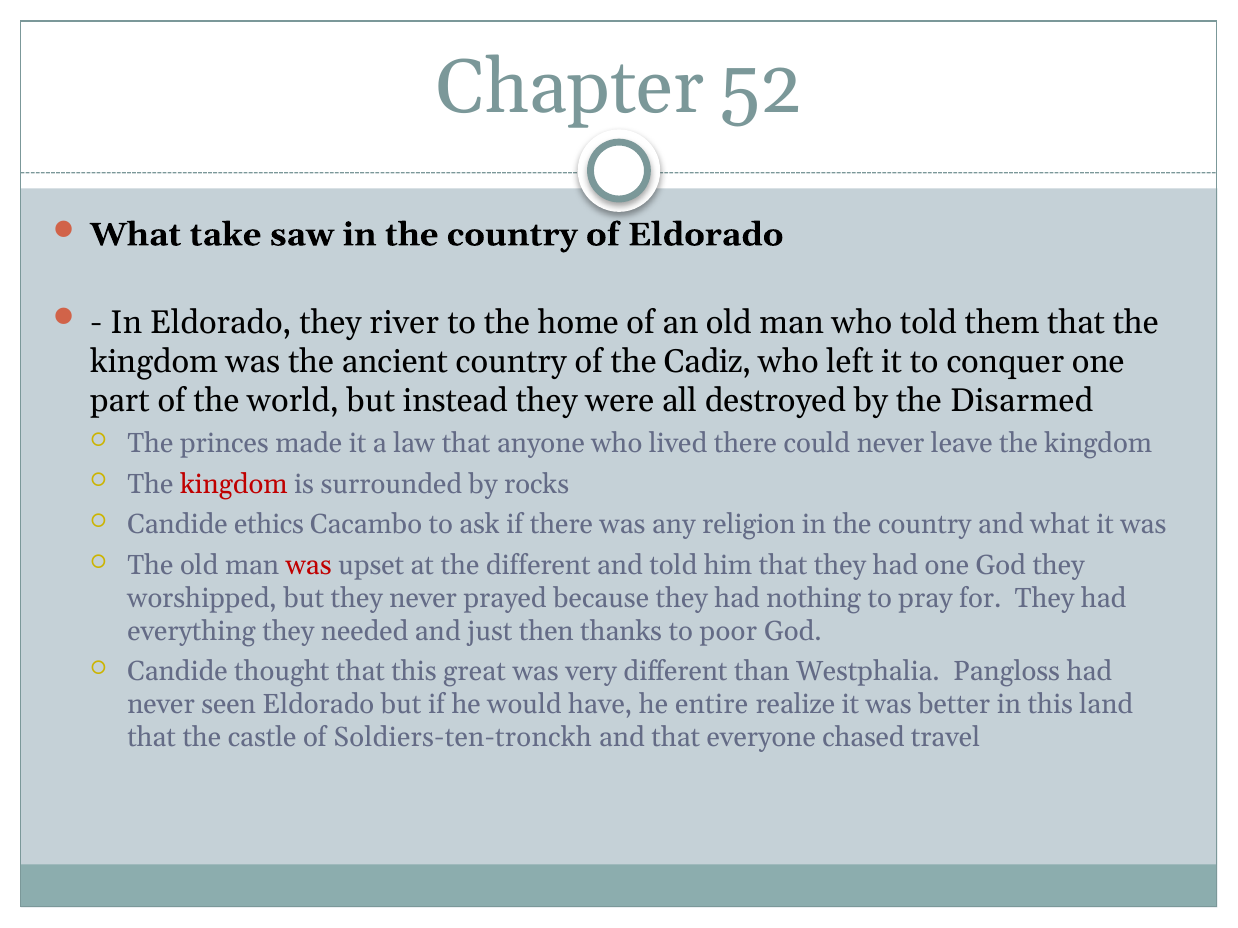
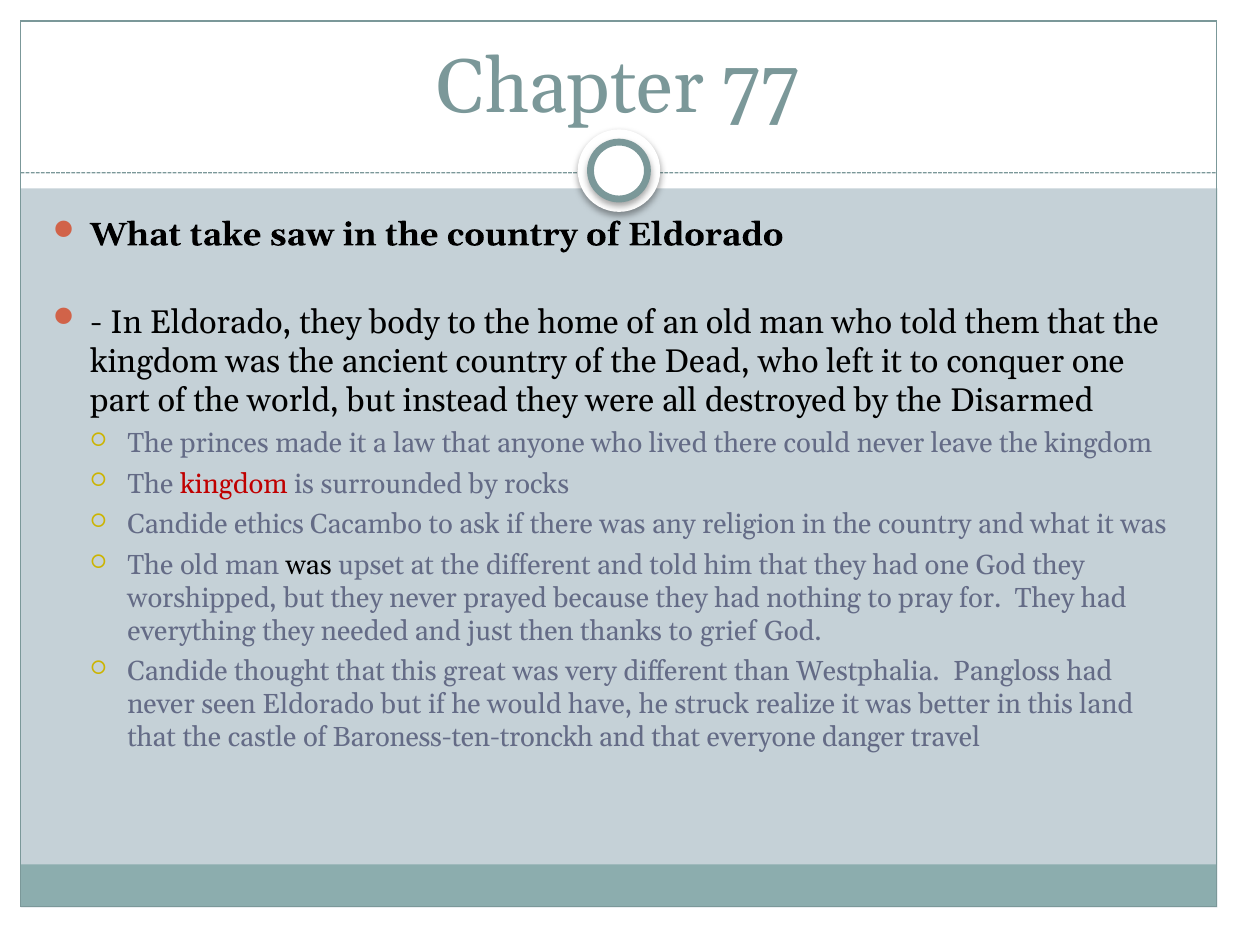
52: 52 -> 77 (761, 87)
river: river -> body (404, 322)
Cadiz: Cadiz -> Dead (707, 362)
was colour: red -> black (309, 566)
poor: poor -> grief (728, 632)
entire: entire -> struck (712, 705)
Soldiers-ten-tronckh: Soldiers-ten-tronckh -> Baroness-ten-tronckh (463, 738)
chased: chased -> danger (863, 738)
